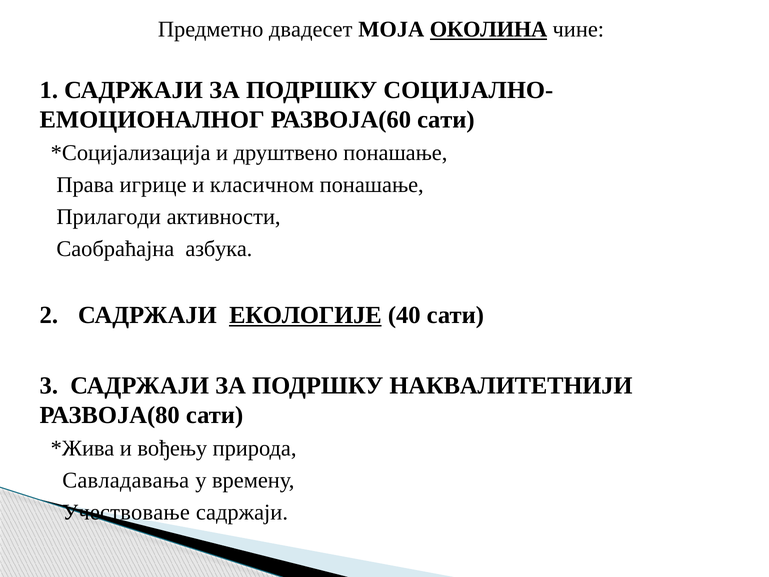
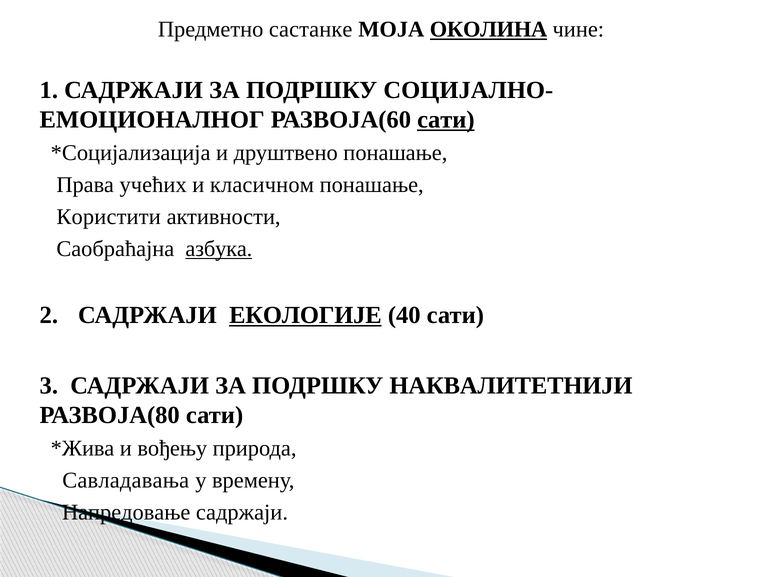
двадесет: двадесет -> састанке (311, 29)
сати underline: none -> present (446, 120)
игрице: игрице -> учећих (153, 185)
Прилагоди: Прилагоди -> Користити (109, 217)
азбука underline: none -> present (219, 249)
Учествовање: Учествовање -> Напредовање (126, 512)
